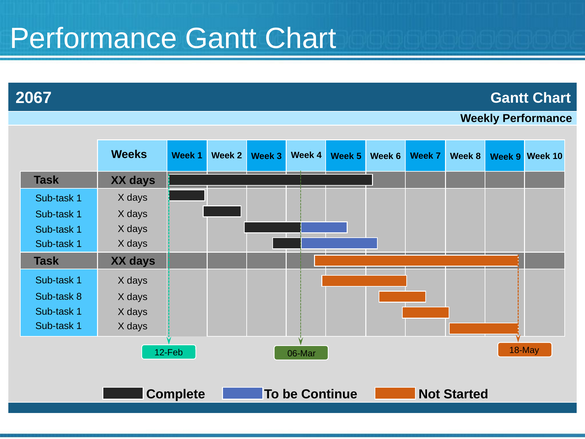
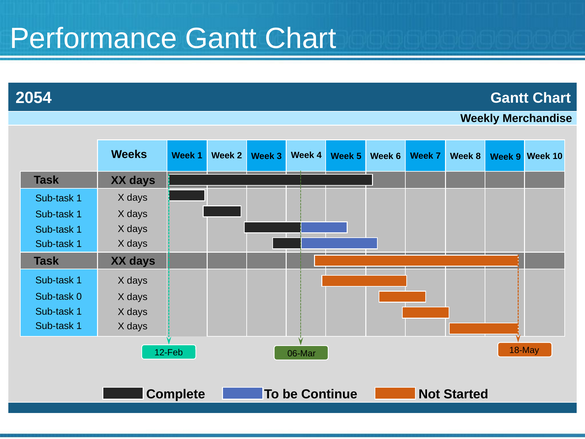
2067: 2067 -> 2054 (34, 98)
Weekly Performance: Performance -> Merchandise (537, 118)
Sub-task 8: 8 -> 0 (79, 296)
